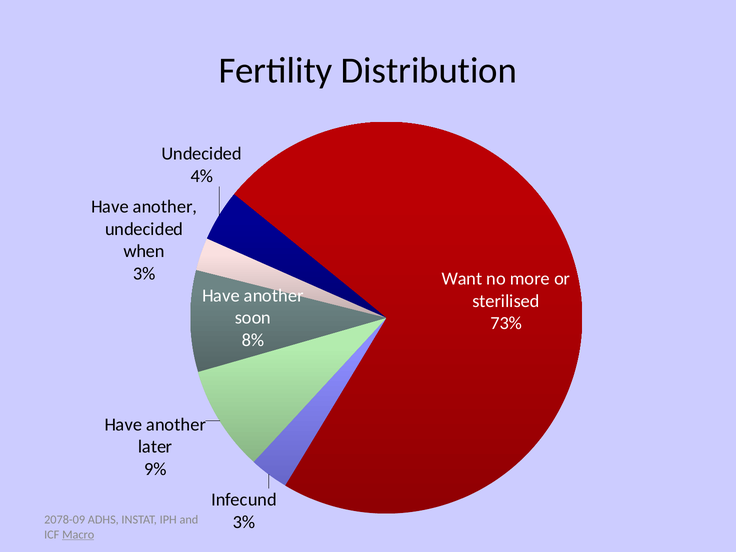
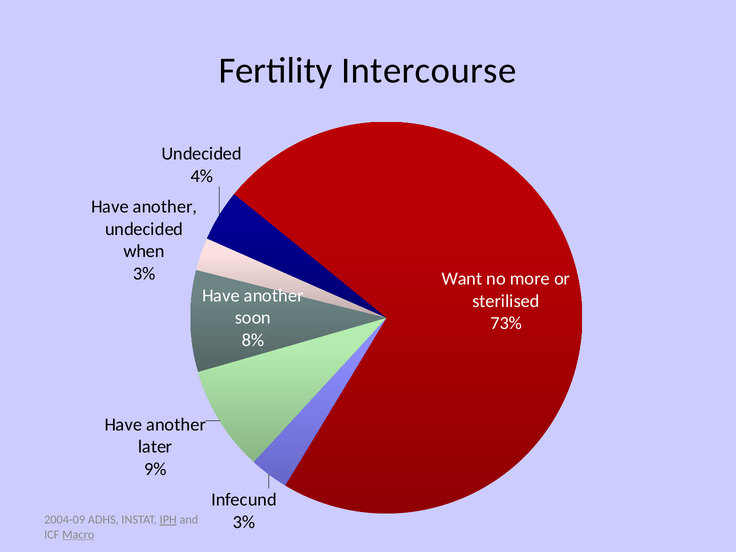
Distribution: Distribution -> Intercourse (429, 71)
2078-09: 2078-09 -> 2004-09 (65, 520)
IPH underline: none -> present (168, 520)
